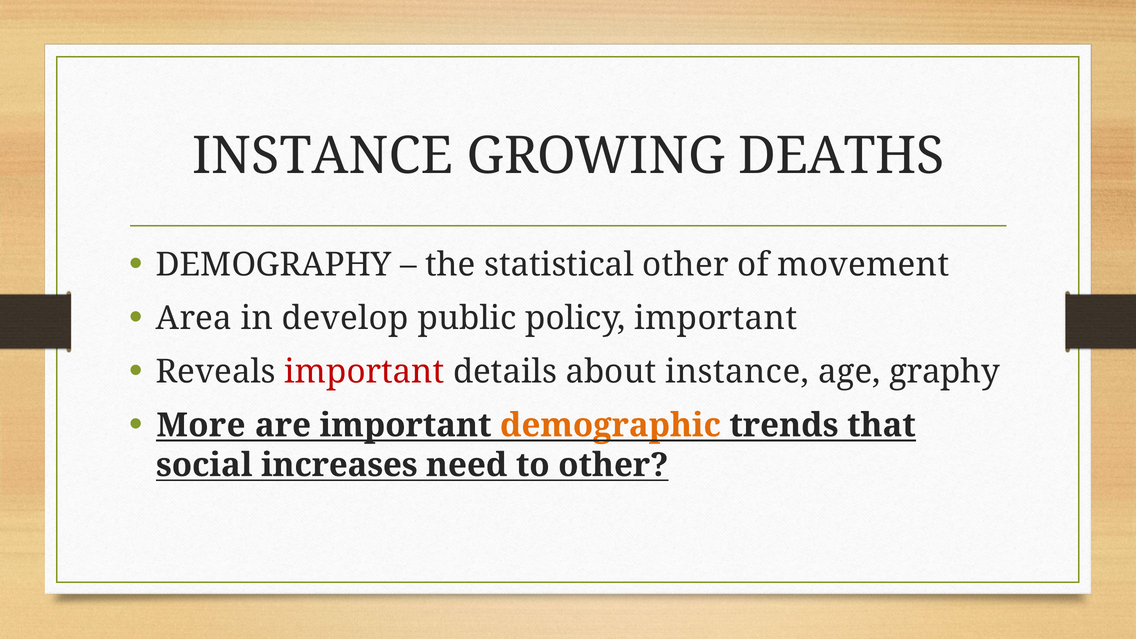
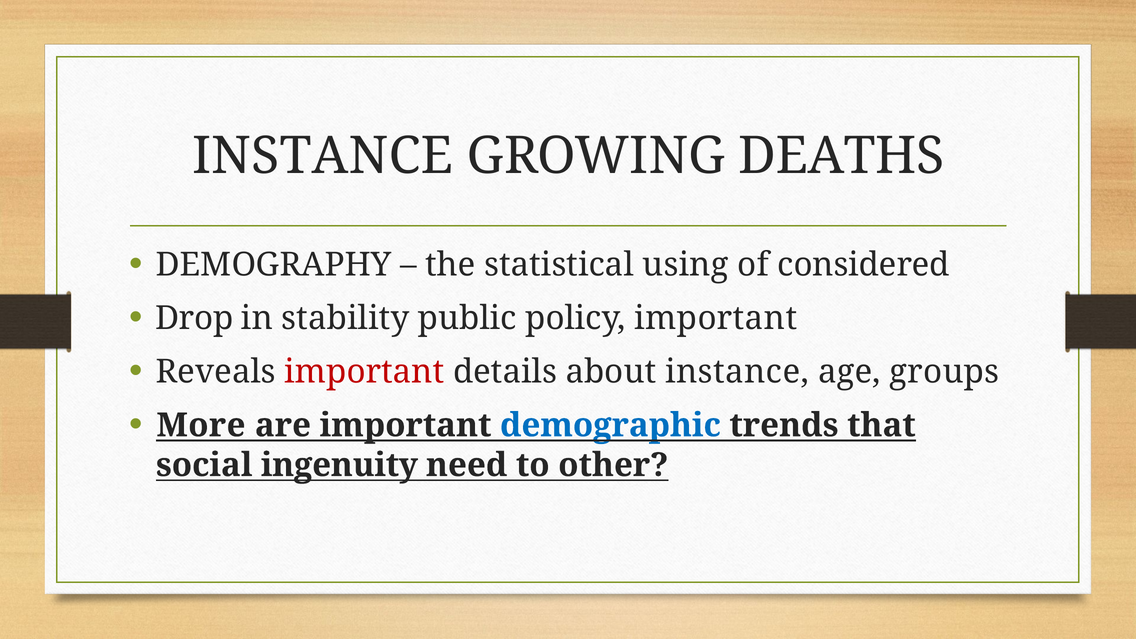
statistical other: other -> using (686, 265)
movement: movement -> considered (864, 265)
Area: Area -> Drop (194, 318)
develop: develop -> stability (345, 318)
graphy: graphy -> groups (944, 372)
demographic colour: orange -> blue (611, 425)
increases: increases -> ingenuity (339, 465)
